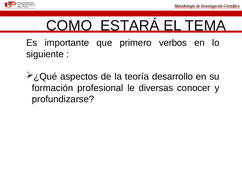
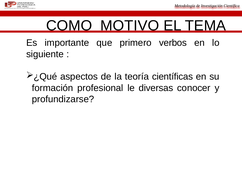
ESTARÁ: ESTARÁ -> MOTIVO (130, 26)
desarrollo: desarrollo -> científicas (172, 77)
